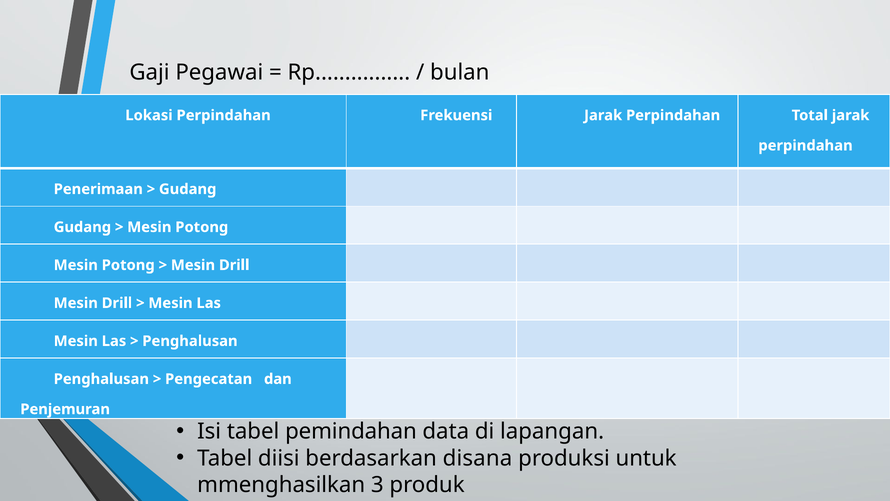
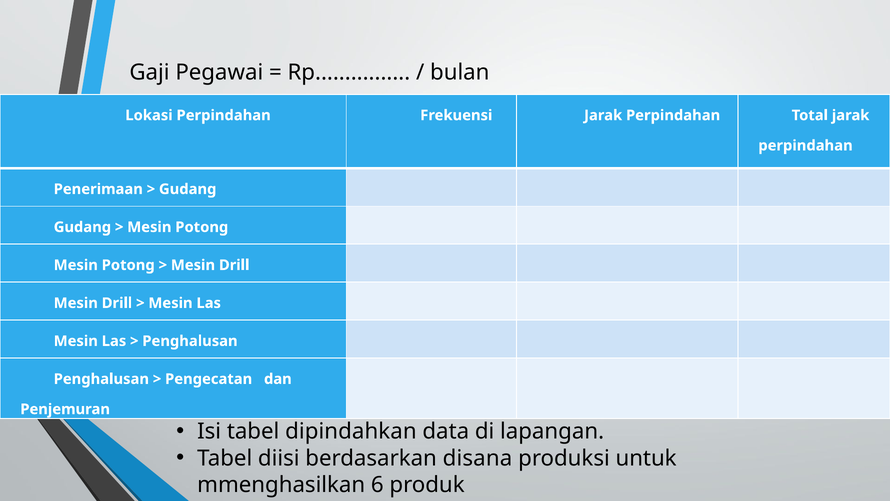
pemindahan: pemindahan -> dipindahkan (351, 431)
3: 3 -> 6 (377, 485)
